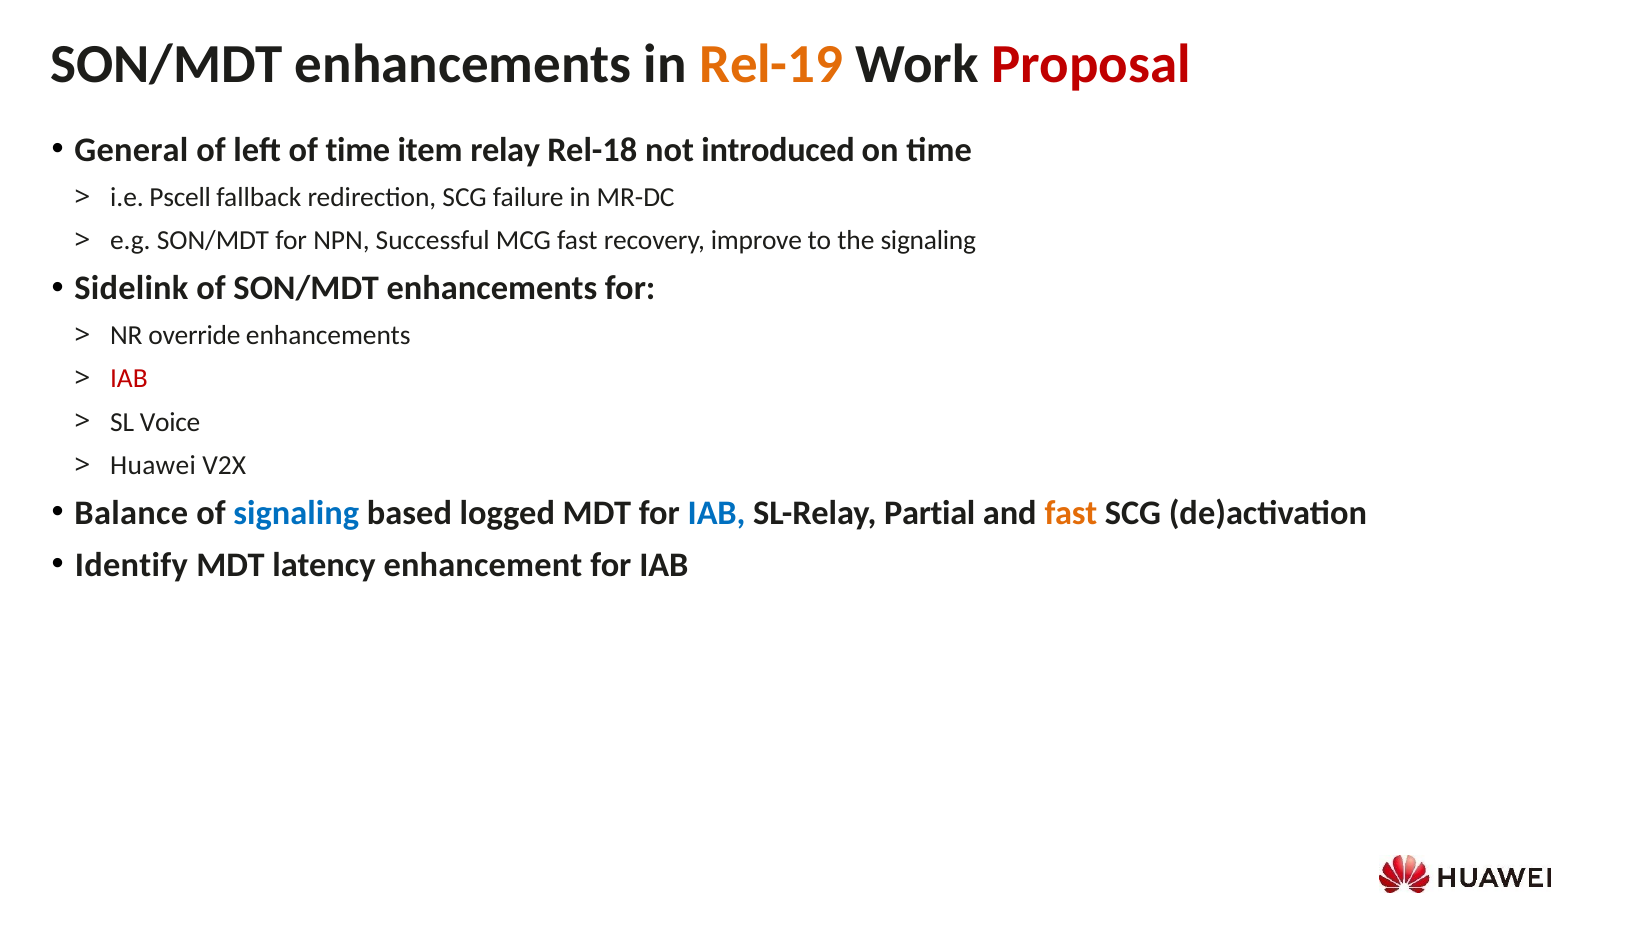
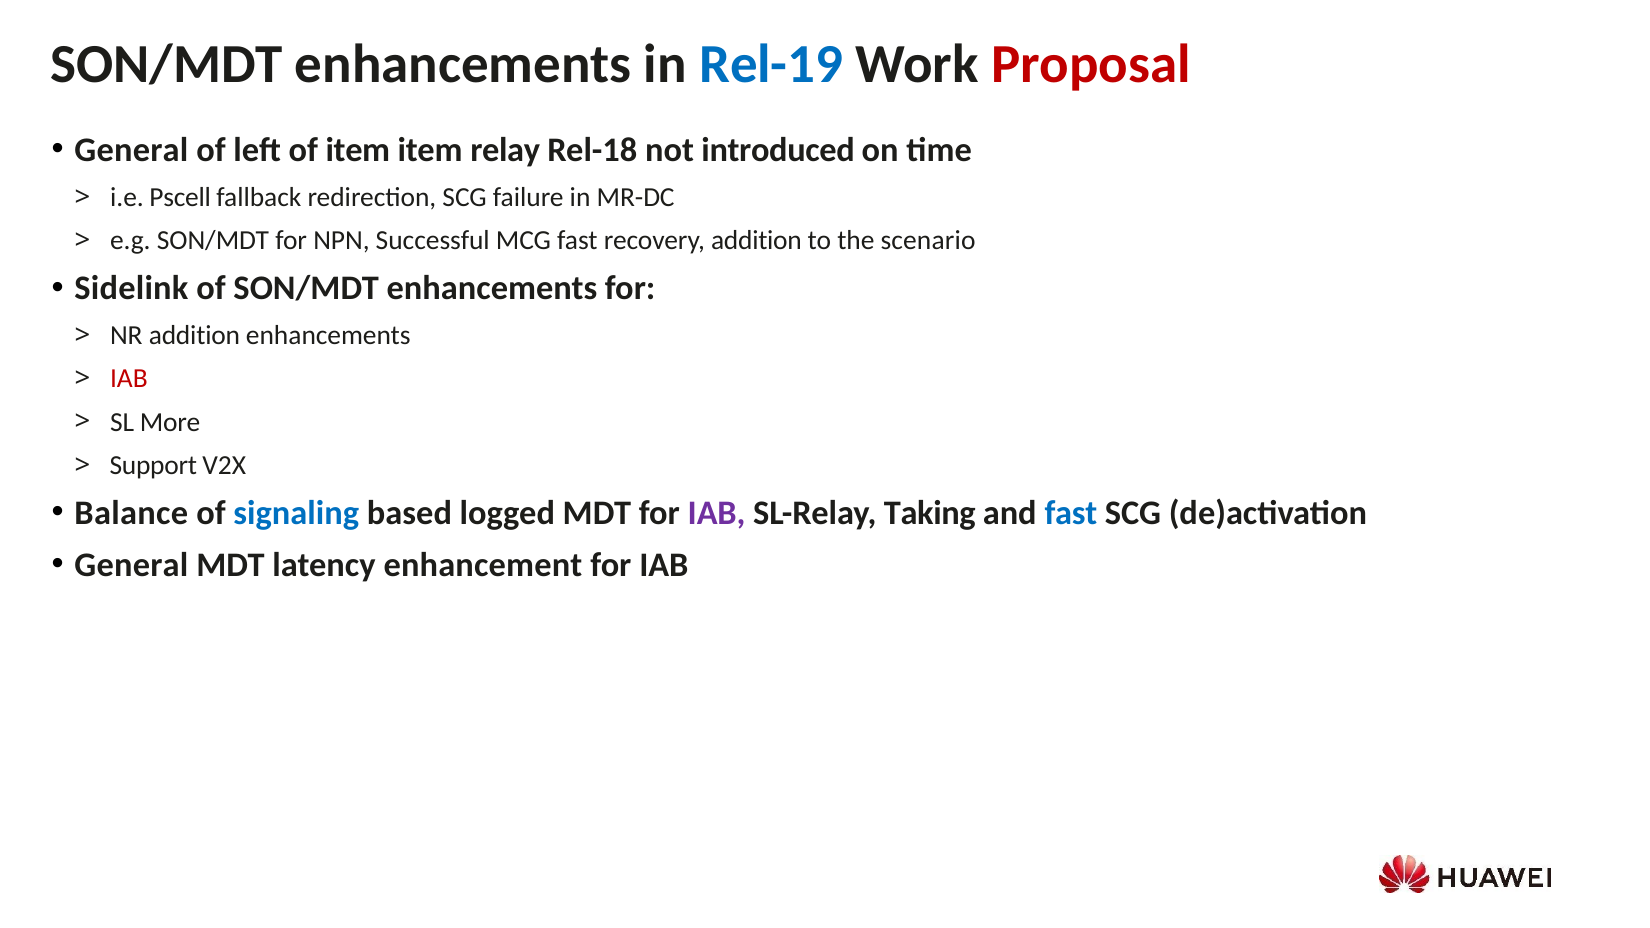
Rel-19 colour: orange -> blue (771, 65)
of time: time -> item (358, 150)
recovery improve: improve -> addition (756, 241)
the signaling: signaling -> scenario (928, 241)
NR override: override -> addition (194, 335)
Voice: Voice -> More (170, 422)
Huawei: Huawei -> Support (153, 465)
IAB colour: blue -> purple (717, 513)
Partial: Partial -> Taking (930, 513)
fast colour: orange -> blue (1071, 513)
Identify: Identify -> General (131, 565)
